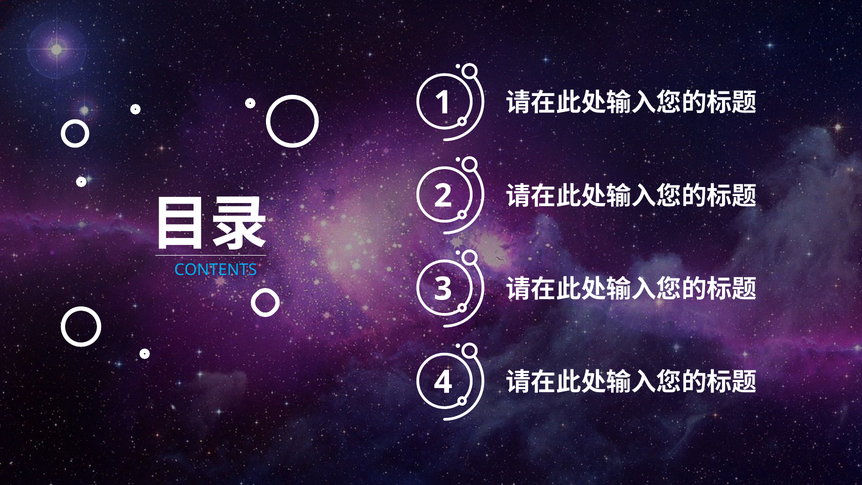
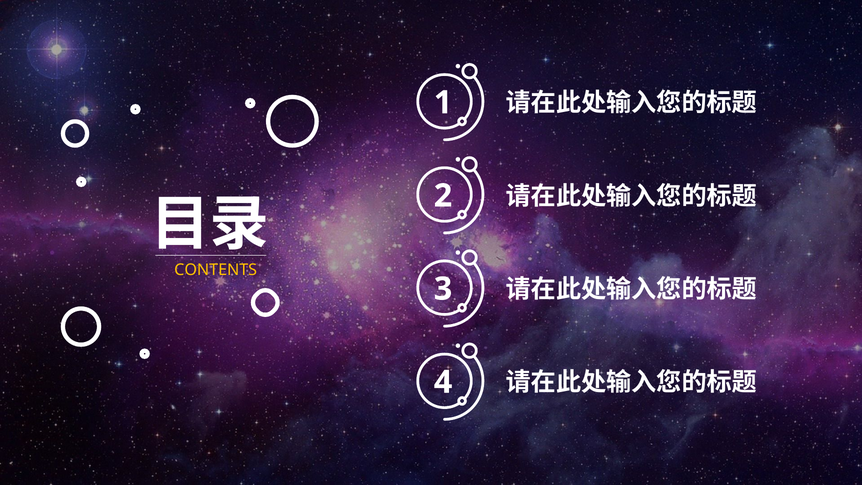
CONTENTS colour: light blue -> yellow (216, 270)
